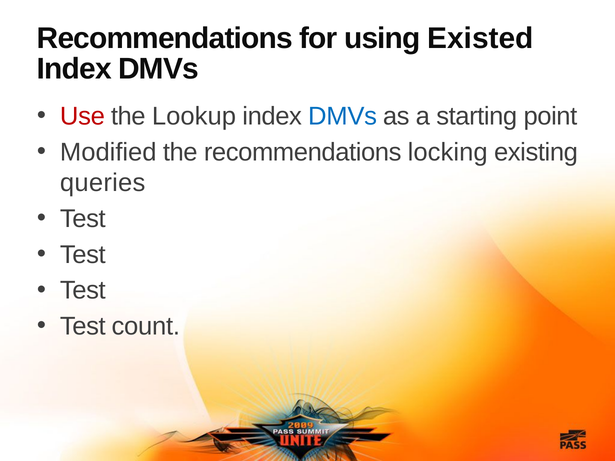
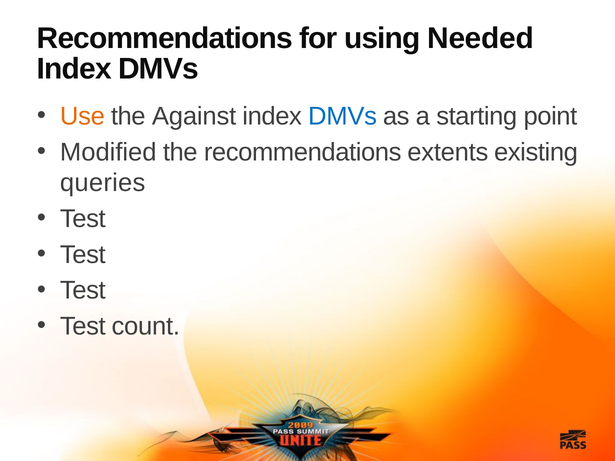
Existed: Existed -> Needed (481, 38)
Use colour: red -> orange (82, 116)
Lookup: Lookup -> Against (194, 116)
locking: locking -> extents (448, 152)
